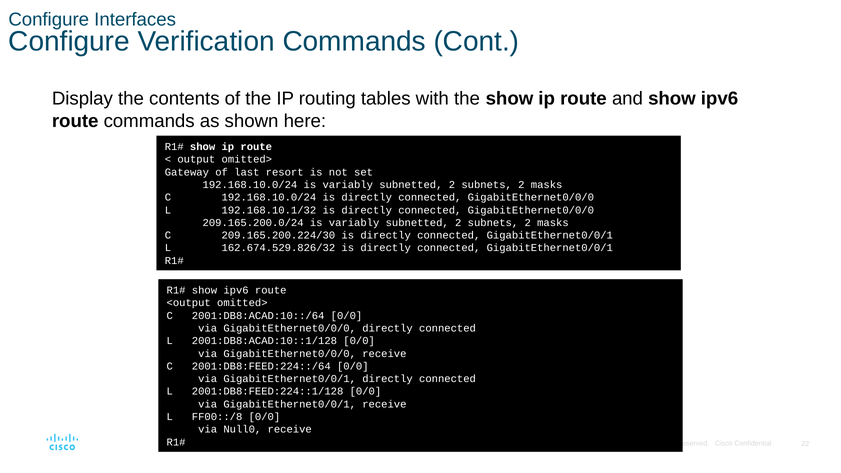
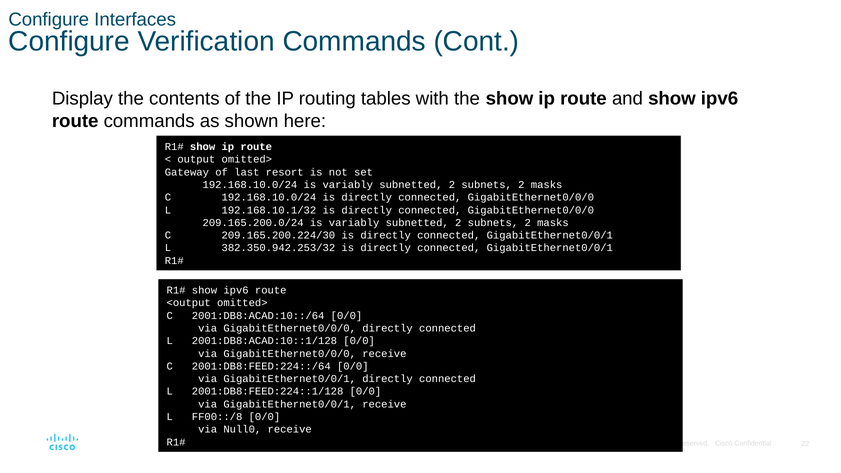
162.674.529.826/32: 162.674.529.826/32 -> 382.350.942.253/32 (278, 248)
